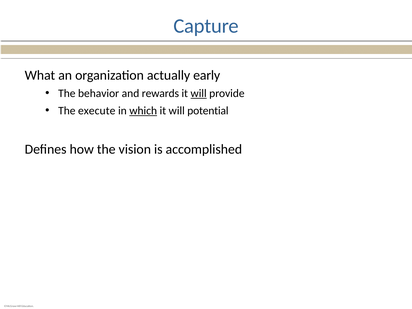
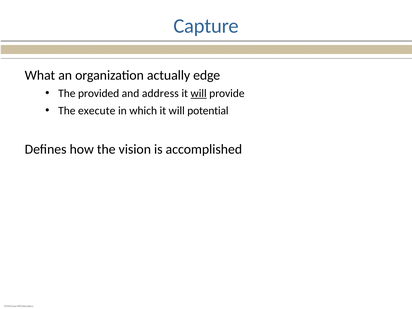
early: early -> edge (207, 75)
behavior: behavior -> provided (99, 94)
rewards: rewards -> address (160, 94)
which underline: present -> none (143, 111)
